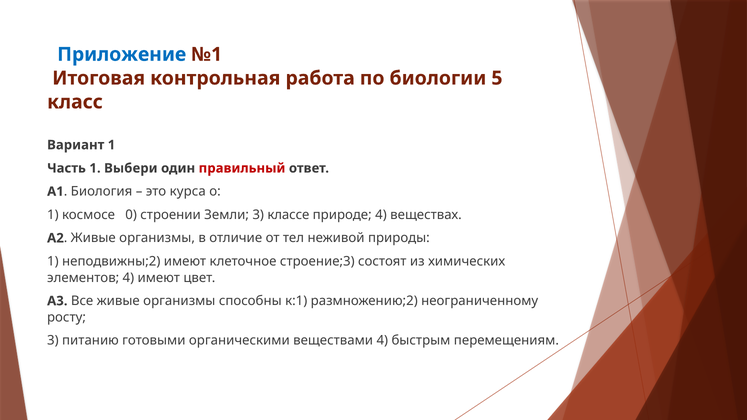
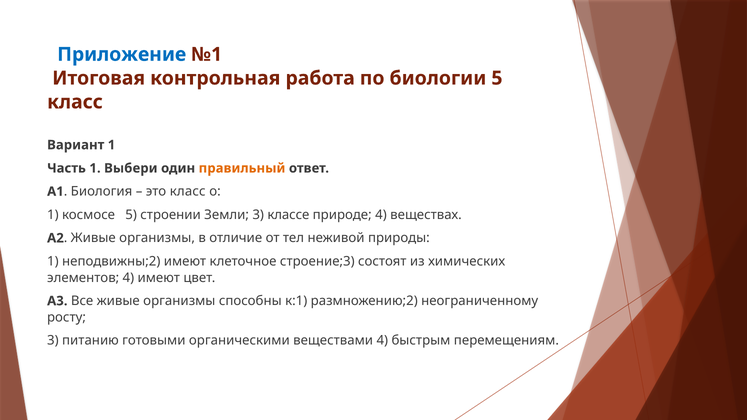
правильный colour: red -> orange (242, 168)
это курса: курса -> класс (188, 192)
космосе 0: 0 -> 5 (131, 215)
